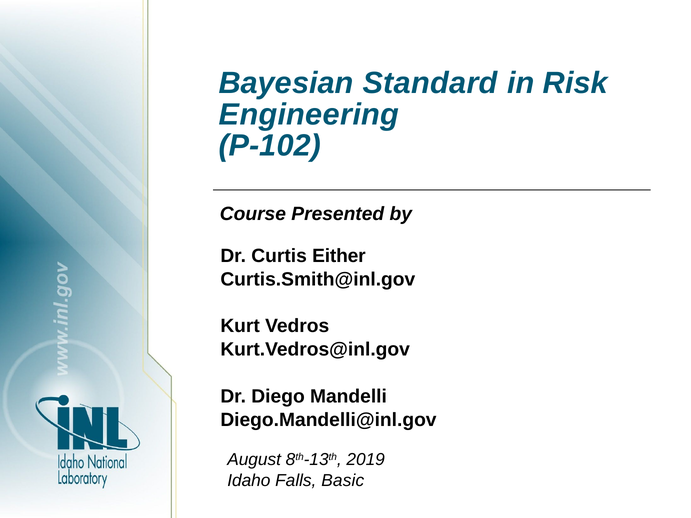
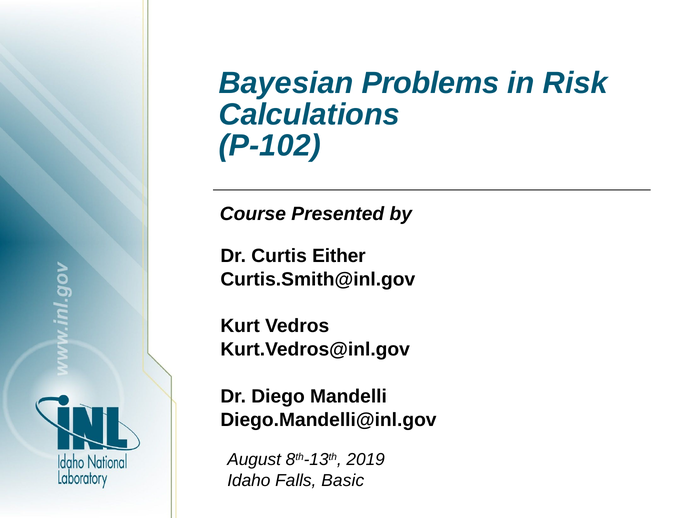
Standard: Standard -> Problems (430, 83)
Engineering: Engineering -> Calculations (309, 115)
